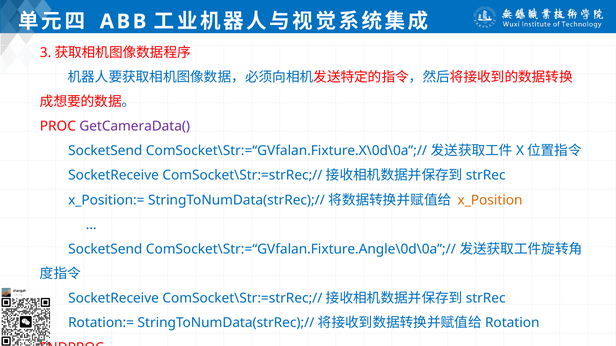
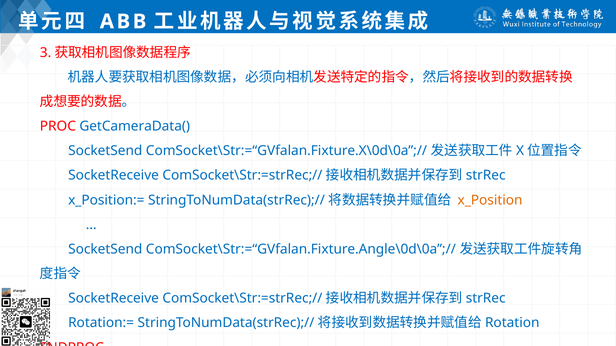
GetCameraData( colour: purple -> blue (135, 126)
